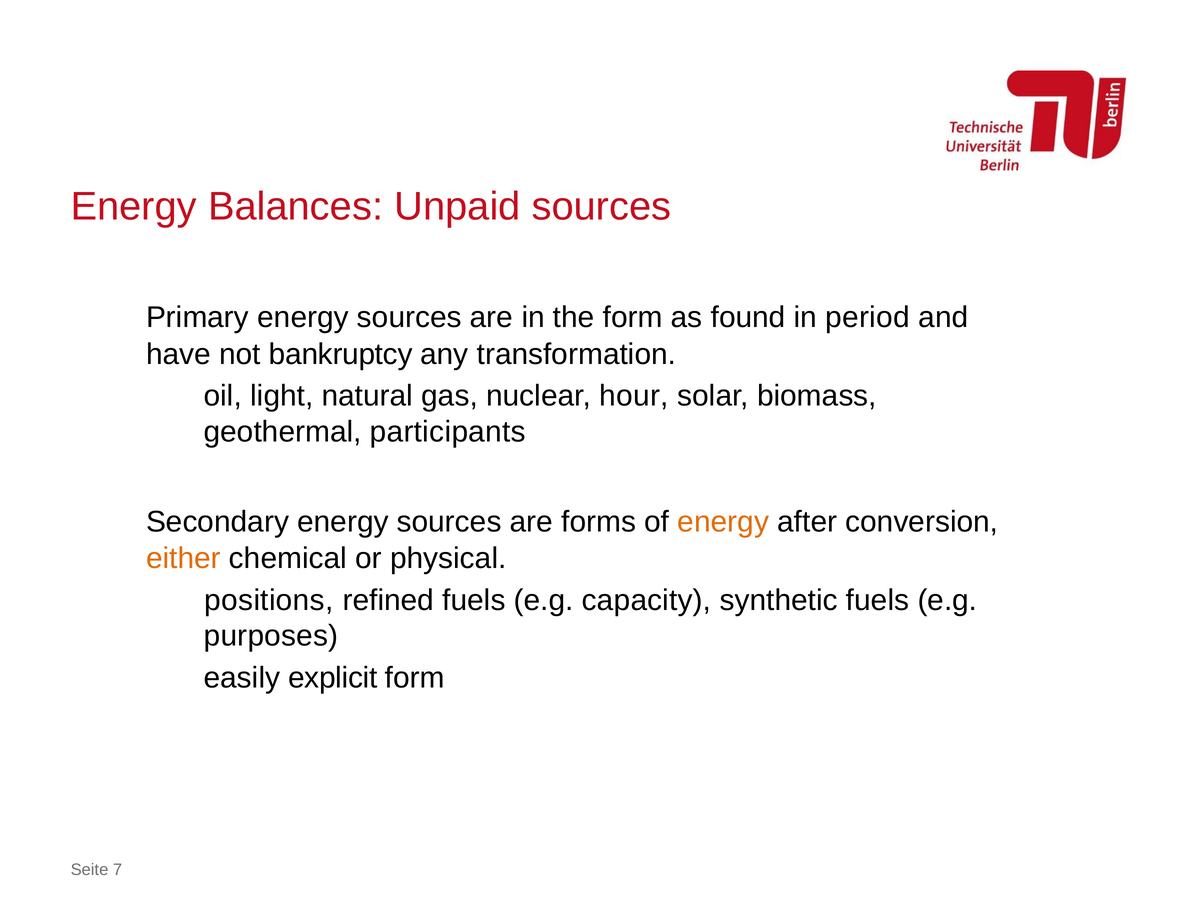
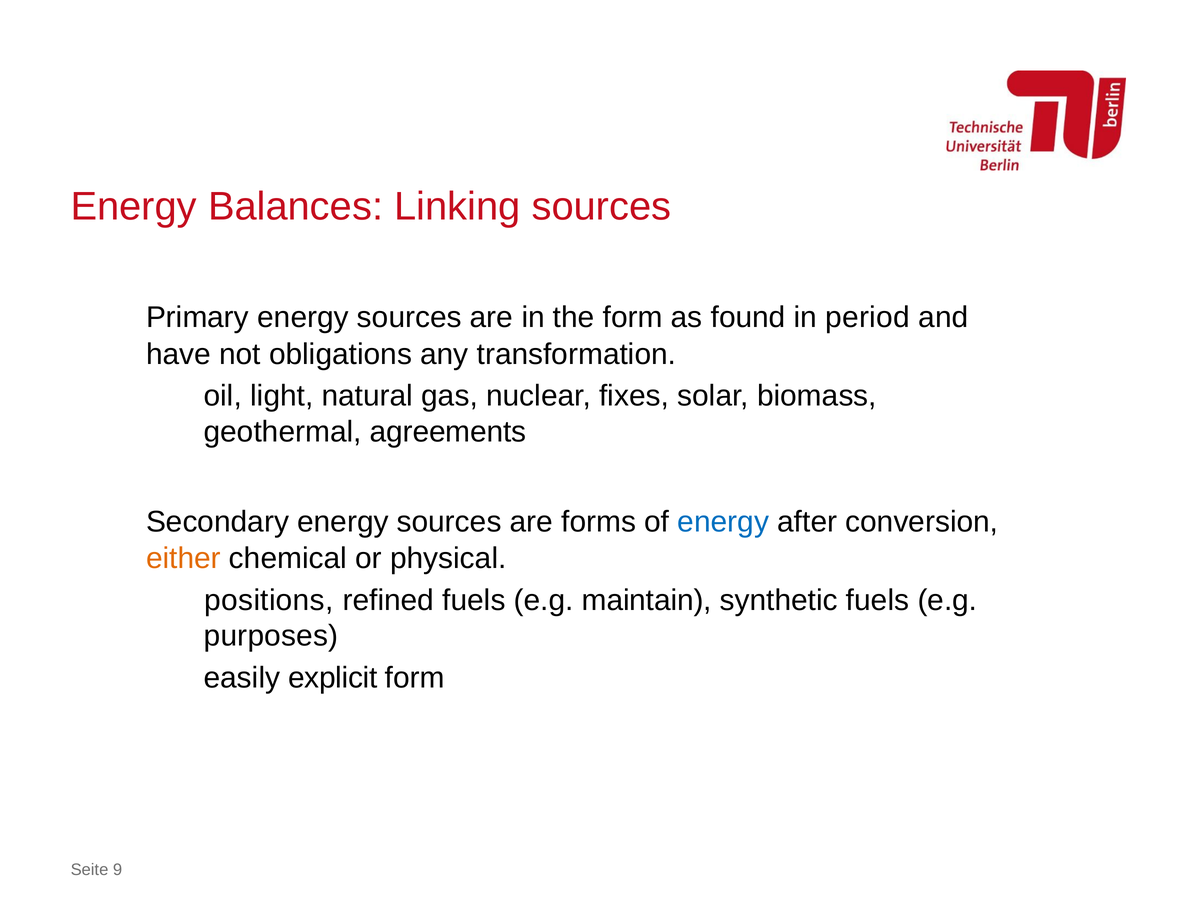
Unpaid: Unpaid -> Linking (457, 206)
bankruptcy: bankruptcy -> obligations (341, 354)
hour: hour -> fixes (634, 396)
participants: participants -> agreements (448, 432)
energy colour: orange -> blue (723, 522)
capacity: capacity -> maintain (647, 600)
7: 7 -> 9 (118, 870)
